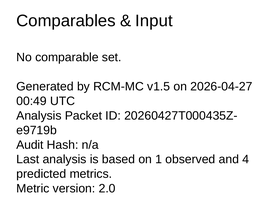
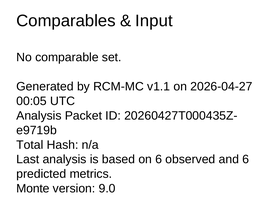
v1.5: v1.5 -> v1.1 (159, 86)
00:49: 00:49 -> 00:05 (32, 101)
Audit: Audit -> Total (30, 145)
on 1: 1 -> 6 (159, 159)
and 4: 4 -> 6 (246, 159)
Metric: Metric -> Monte (33, 188)
2.0: 2.0 -> 9.0 (107, 188)
